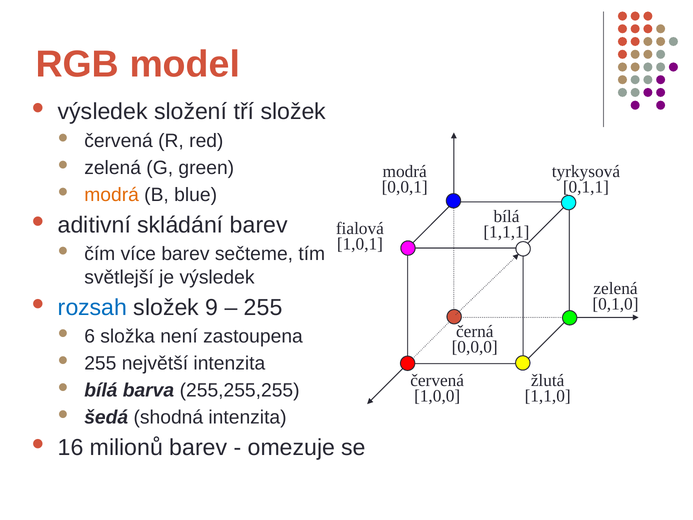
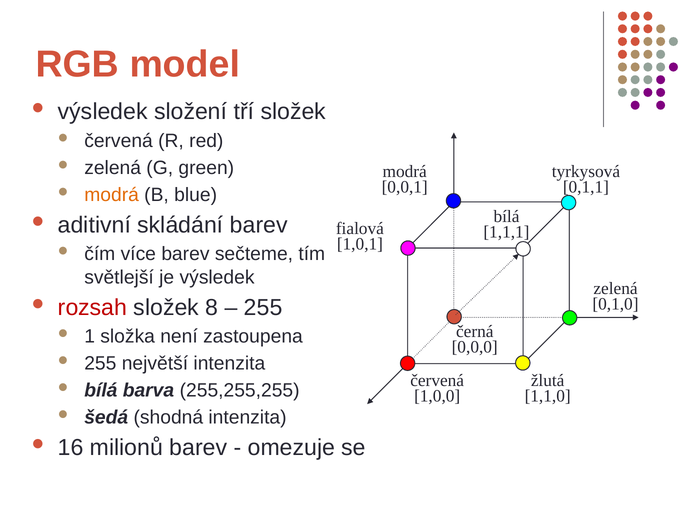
rozsah colour: blue -> red (93, 307)
9: 9 -> 8 (212, 307)
6: 6 -> 1 (90, 336)
